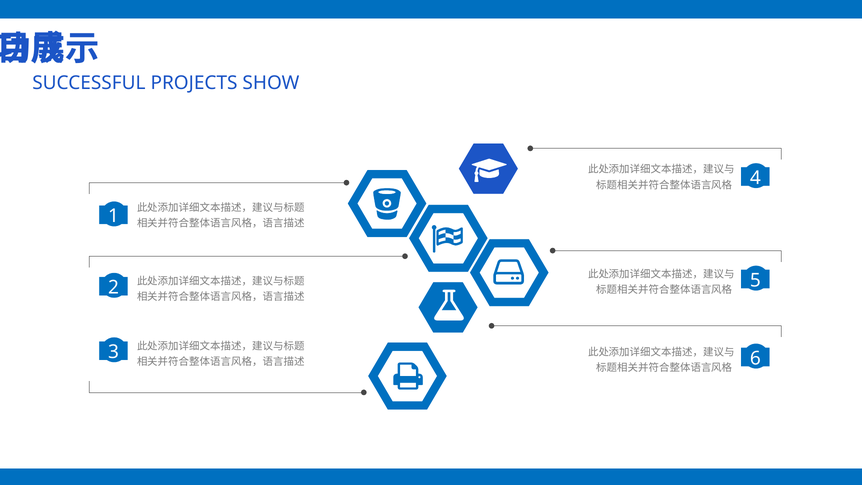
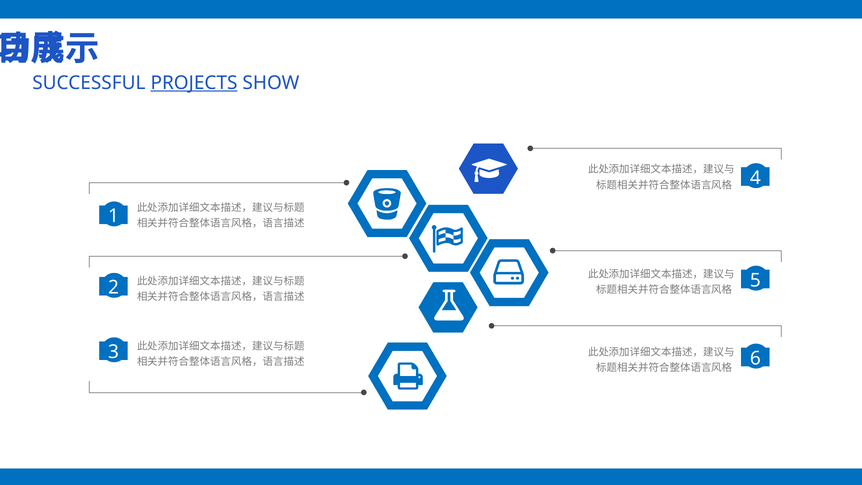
PROJECTS underline: none -> present (194, 83)
